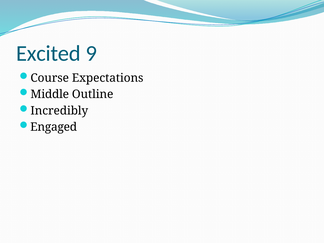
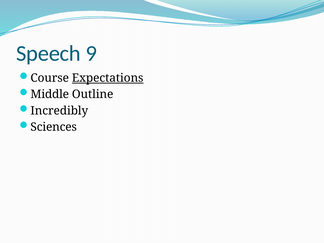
Excited: Excited -> Speech (48, 54)
Expectations underline: none -> present (108, 78)
Engaged: Engaged -> Sciences (54, 127)
